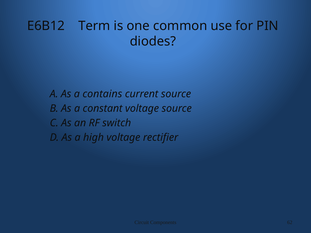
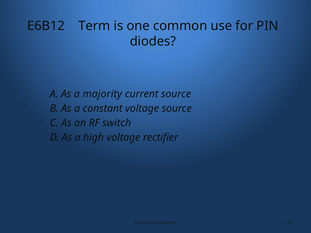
contains: contains -> majority (102, 94)
